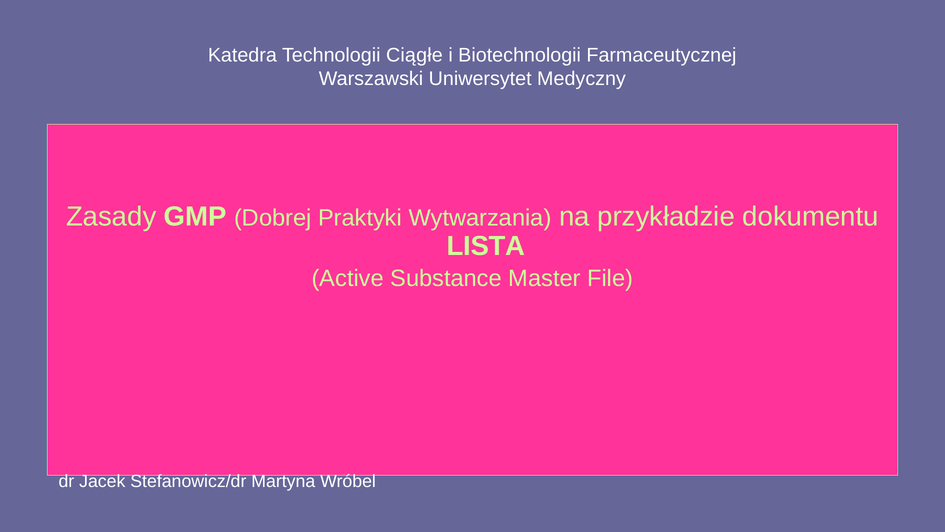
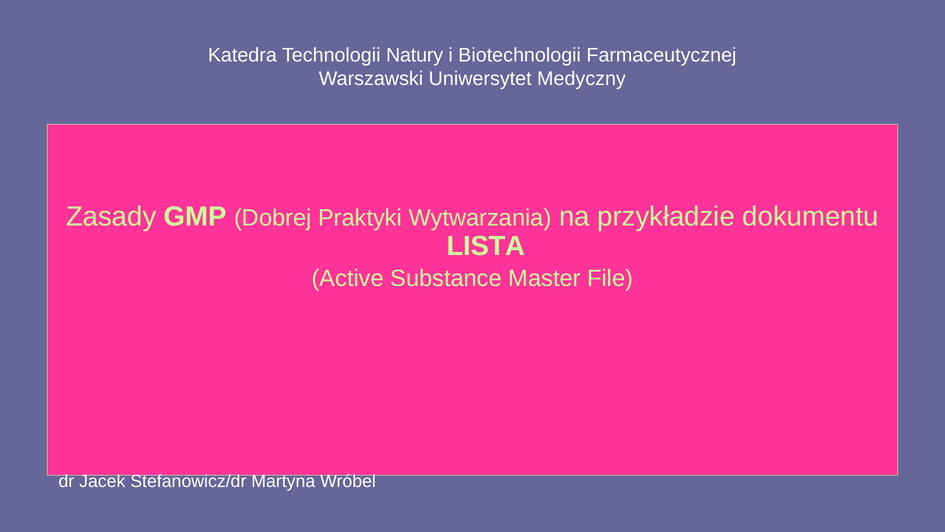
Ciągłe: Ciągłe -> Natury (415, 55)
